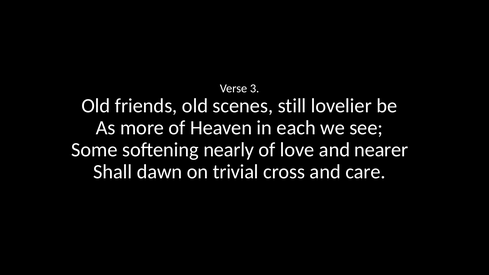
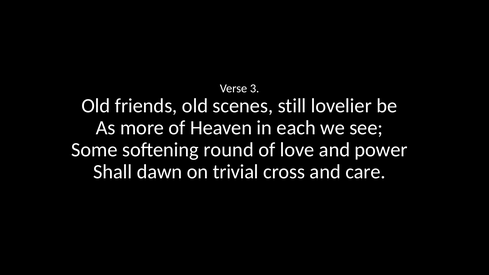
nearly: nearly -> round (229, 150)
nearer: nearer -> power (381, 150)
